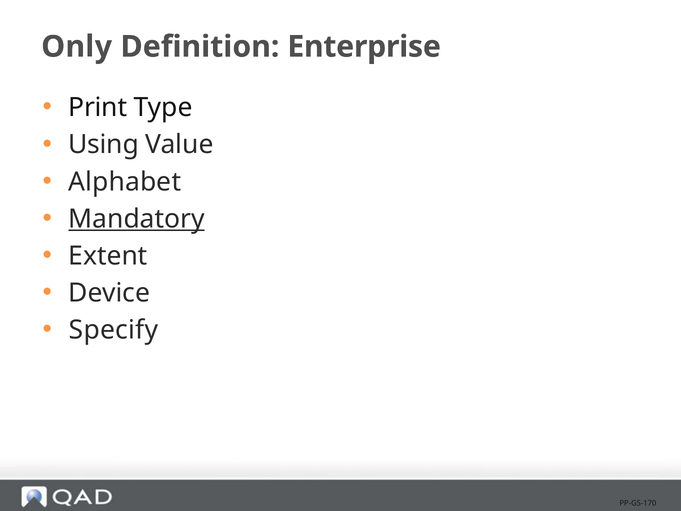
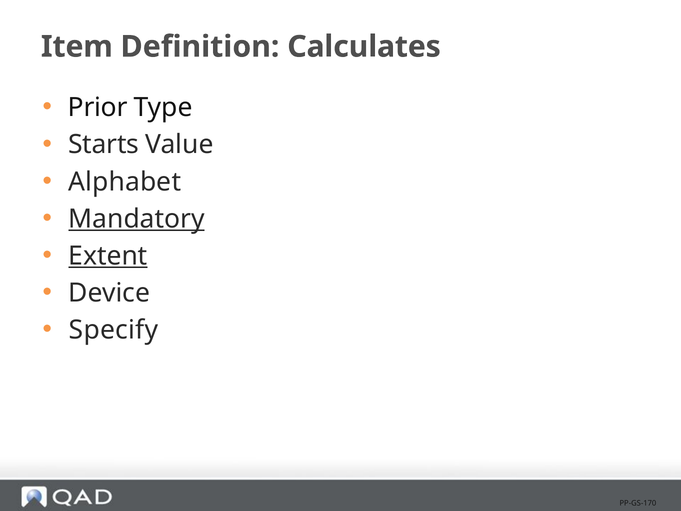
Only: Only -> Item (77, 47)
Enterprise: Enterprise -> Calculates (364, 47)
Print: Print -> Prior (98, 108)
Using: Using -> Starts (104, 145)
Extent underline: none -> present (108, 256)
